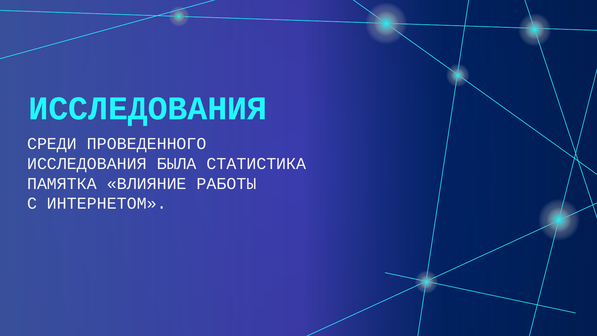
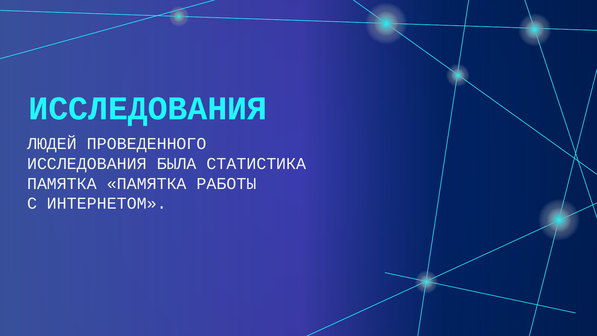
СРЕДИ: СРЕДИ -> ЛЮДЕЙ (52, 144)
ПАМЯТКА ВЛИЯНИЕ: ВЛИЯНИЕ -> ПАМЯТКА (147, 183)
